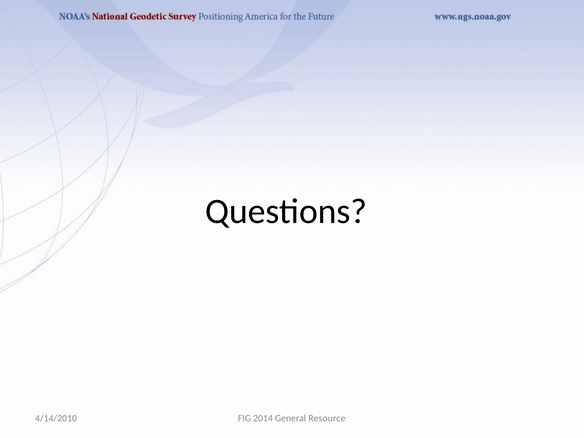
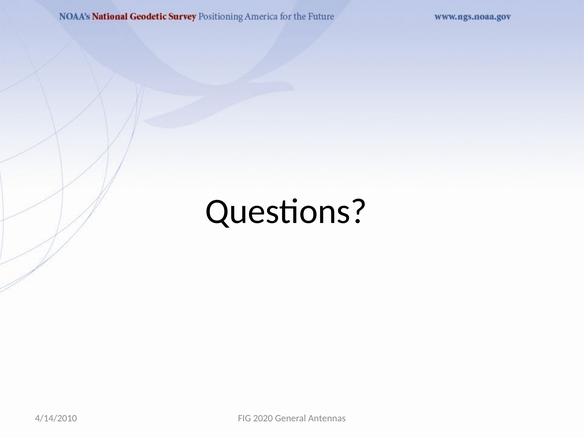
2014: 2014 -> 2020 (263, 418)
Resource: Resource -> Antennas (327, 418)
